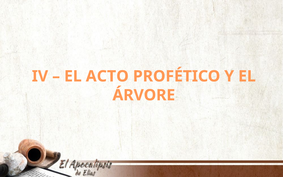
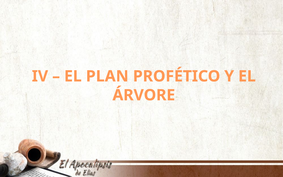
ACTO: ACTO -> PLAN (107, 76)
